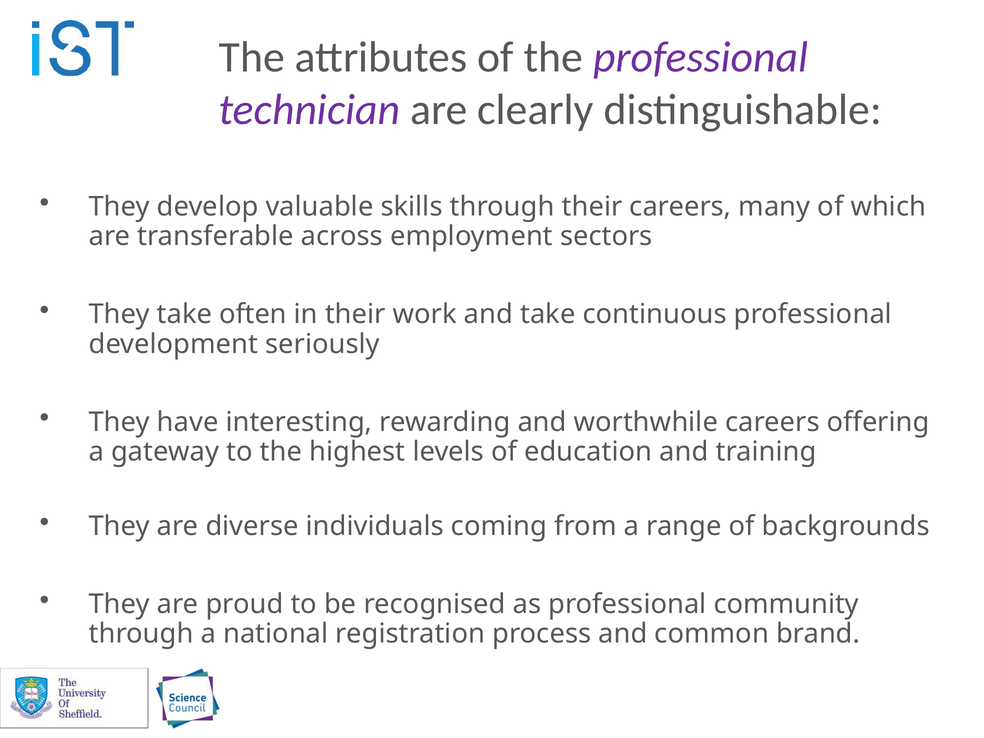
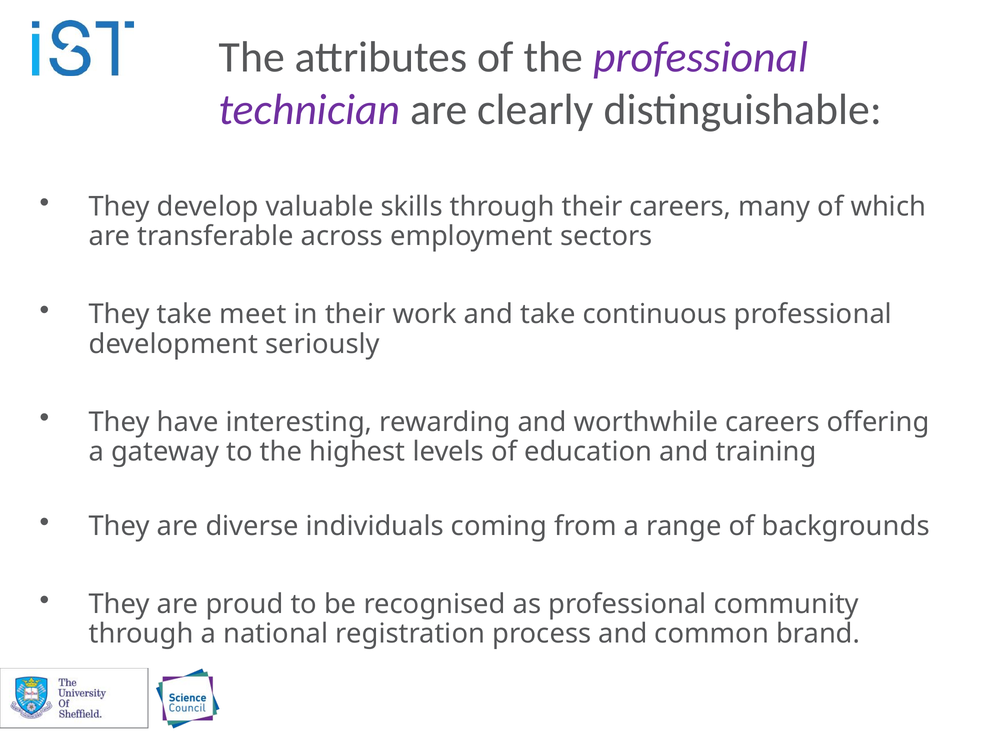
often: often -> meet (253, 314)
